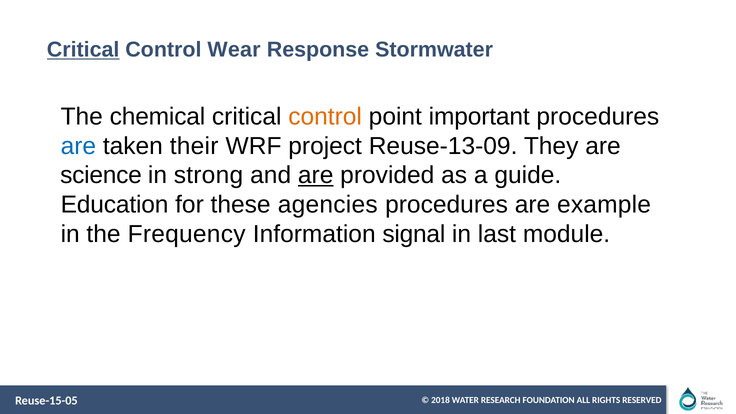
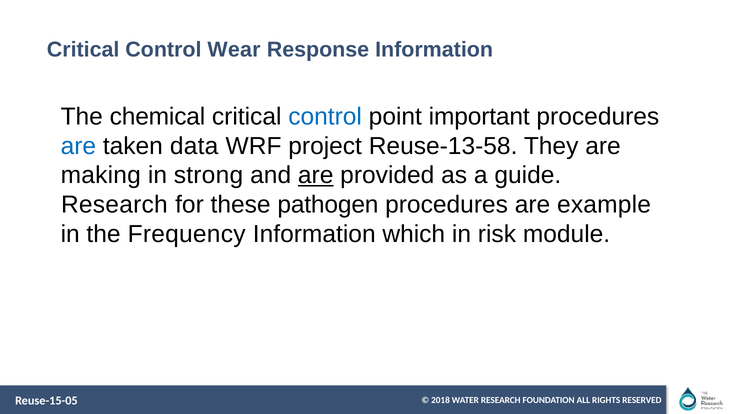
Critical underline: present -> none (83, 50)
Response Stormwater: Stormwater -> Information (434, 50)
control colour: orange -> blue (325, 116)
their: their -> data (194, 146)
Reuse-13-09: Reuse-13-09 -> Reuse-13-58 (443, 146)
science: science -> making (101, 175)
Education: Education -> Research (114, 205)
agencies: agencies -> pathogen (328, 205)
signal: signal -> which (414, 234)
last: last -> risk (497, 234)
